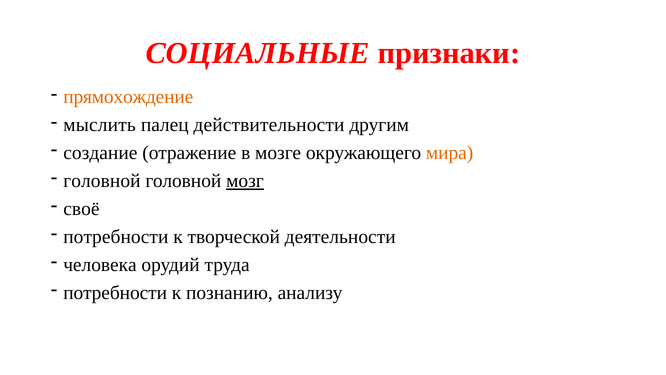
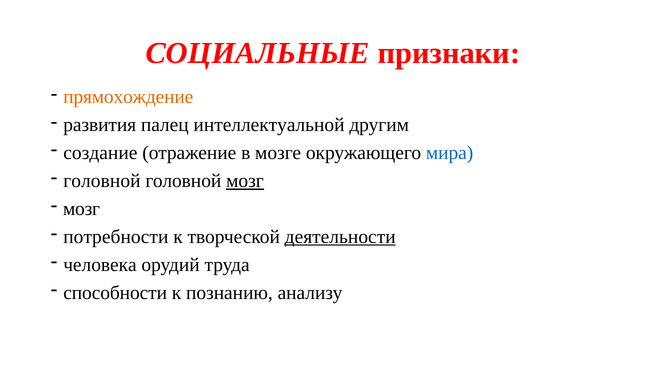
мыслить: мыслить -> развития (100, 125)
действительности: действительности -> интеллектуальной (269, 125)
мира colour: orange -> blue (450, 153)
своё: своё -> мозг (82, 209)
деятельности underline: none -> present (340, 237)
потребности: потребности -> способности (115, 292)
